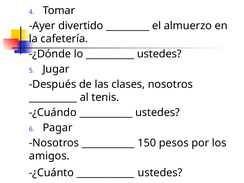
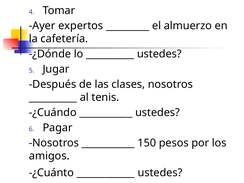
divertido: divertido -> expertos (81, 26)
